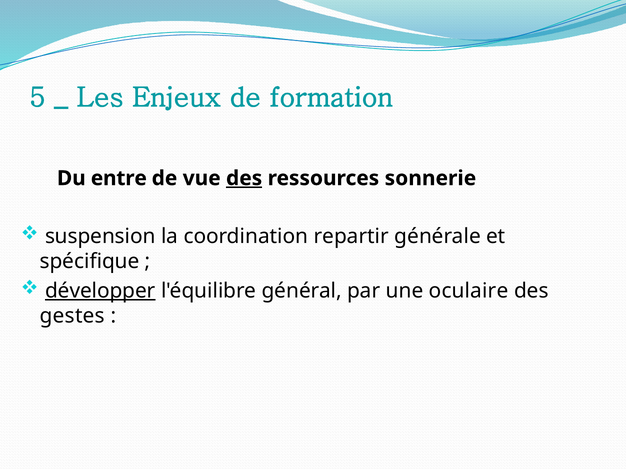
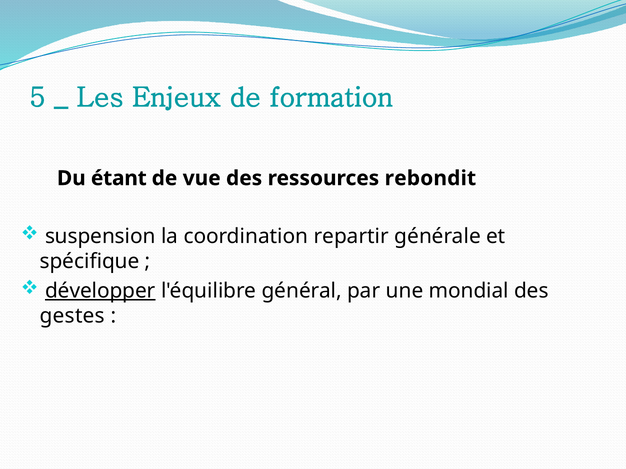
entre: entre -> étant (119, 178)
des underline: present -> none (244, 178)
sonnerie: sonnerie -> rebondit (430, 178)
oculaire: oculaire -> mondial (469, 291)
